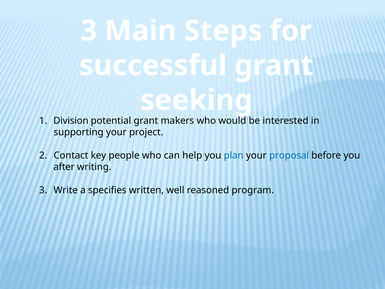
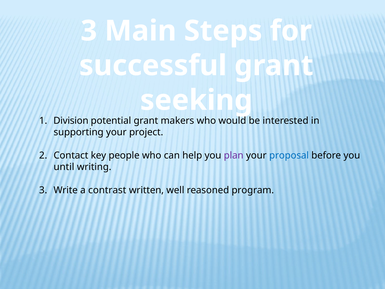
plan colour: blue -> purple (234, 155)
after: after -> until (64, 167)
specifies: specifies -> contrast (107, 190)
